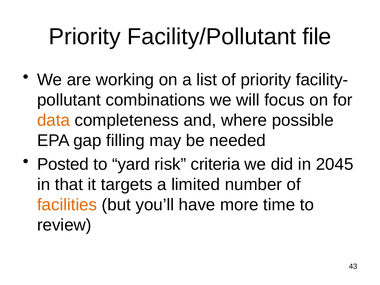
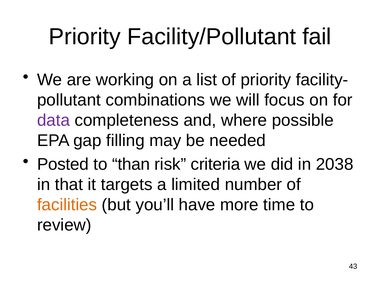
file: file -> fail (317, 37)
data colour: orange -> purple (53, 120)
yard: yard -> than (131, 164)
2045: 2045 -> 2038 (335, 164)
